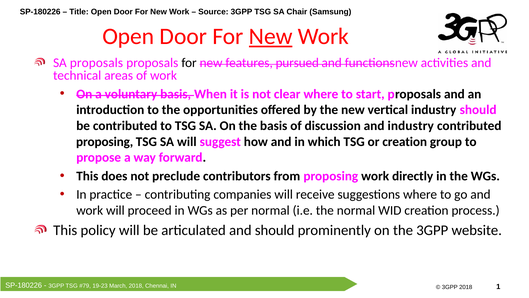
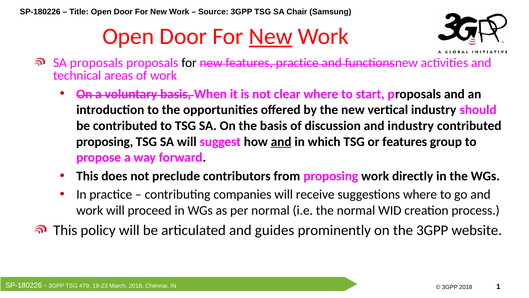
features pursued: pursued -> practice (297, 63)
and underline: none -> present (281, 141)
or creation: creation -> features (405, 141)
and should: should -> guides (275, 230)
